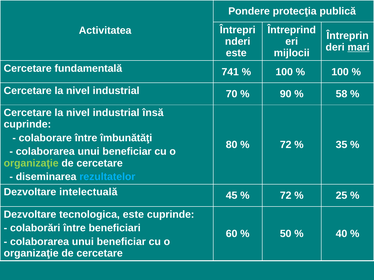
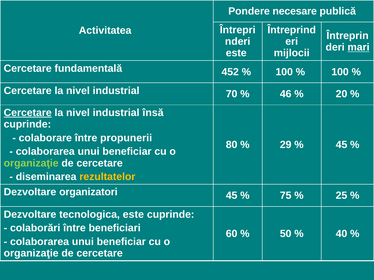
protecţia: protecţia -> necesare (295, 11)
741: 741 -> 452 (230, 72)
90: 90 -> 46 (286, 94)
58: 58 -> 20 (342, 94)
Cercetare underline: none -> present (28, 113)
îmbunătăţi: îmbunătăţi -> propunerii (126, 138)
72: 72 -> 29 (286, 145)
35: 35 -> 45 (342, 145)
rezultatelor colour: light blue -> yellow (107, 177)
intelectuală: intelectuală -> organizatori (88, 192)
72: 72 -> 75 (286, 196)
